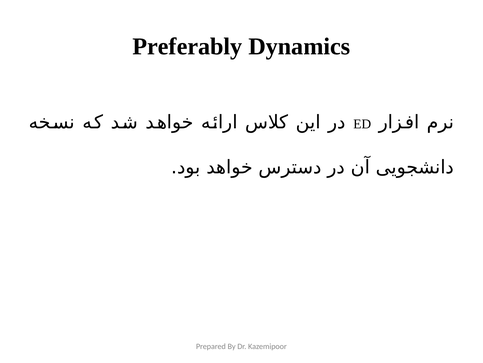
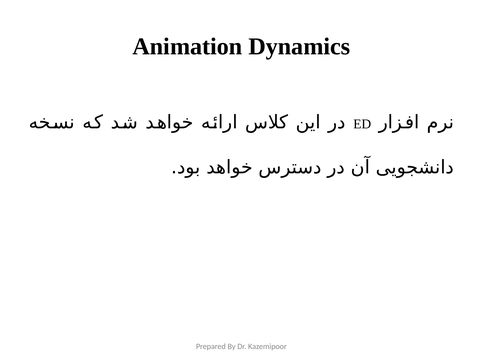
Preferably: Preferably -> Animation (187, 46)
